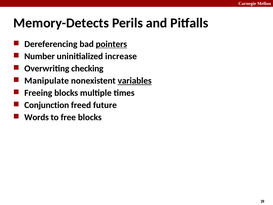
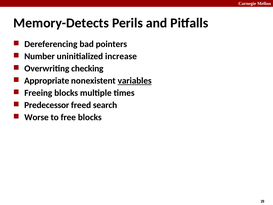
pointers underline: present -> none (111, 44)
Manipulate: Manipulate -> Appropriate (47, 81)
Conjunction: Conjunction -> Predecessor (47, 105)
future: future -> search (105, 105)
Words: Words -> Worse (37, 117)
